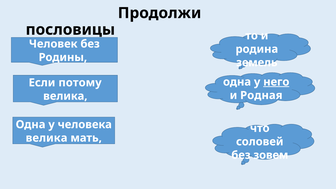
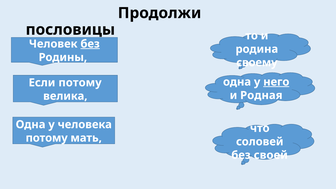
без underline: none -> present (90, 44)
земель: земель -> своему (257, 63)
велика: велика -> потому (47, 138)
зовем: зовем -> своей (271, 155)
